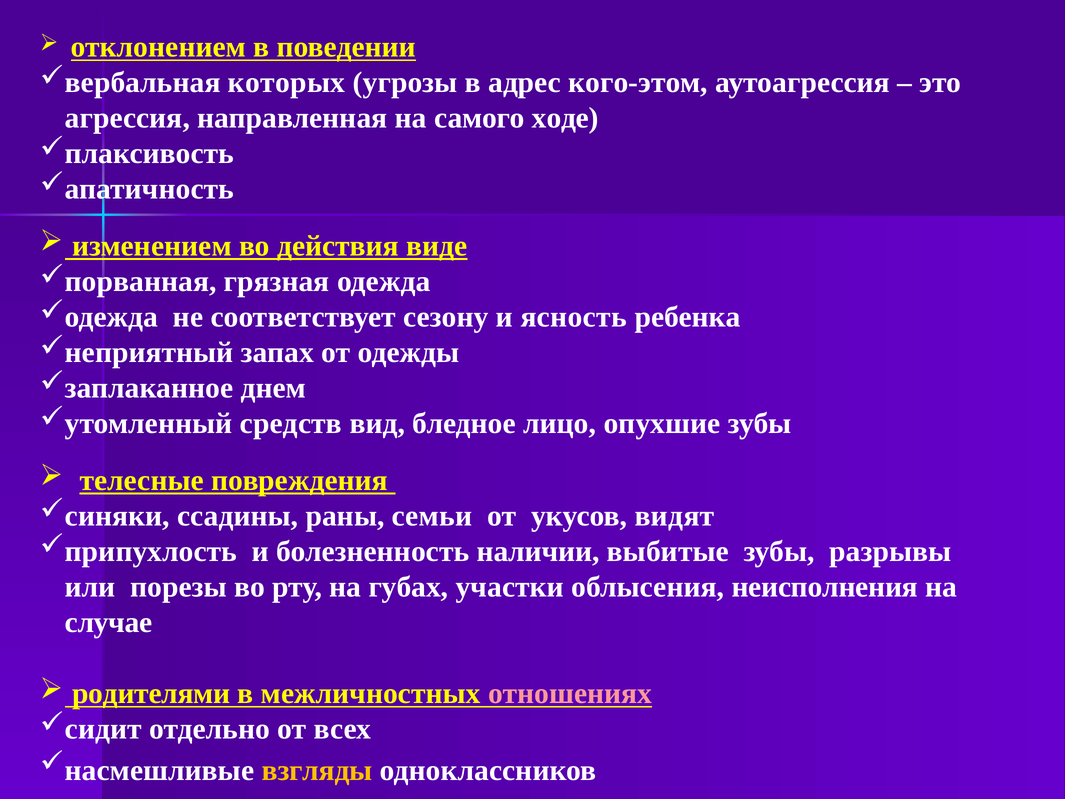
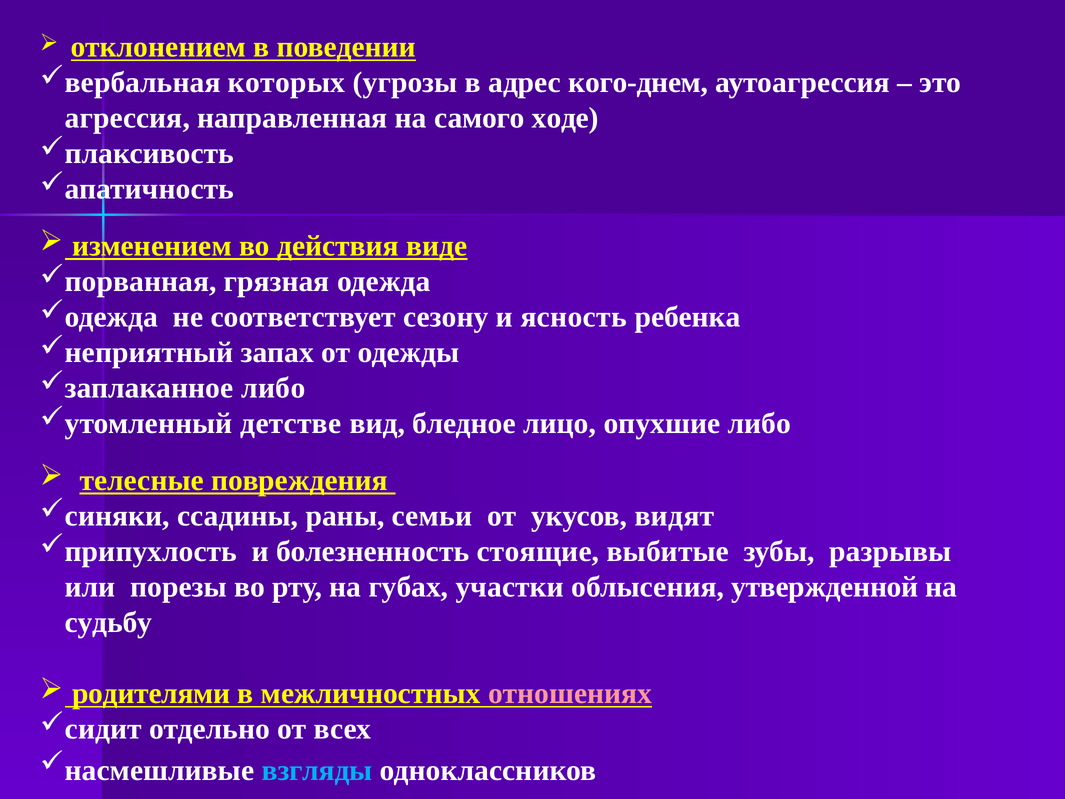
кого-этом: кого-этом -> кого-днем (638, 83)
днем: днем -> либо (273, 388)
средств: средств -> детстве (291, 423)
опухшие зубы: зубы -> либо (759, 423)
наличии: наличии -> стоящие (538, 551)
неисполнения: неисполнения -> утвержденной (825, 587)
случае: случае -> судьбу (109, 622)
взгляды colour: yellow -> light blue (317, 770)
